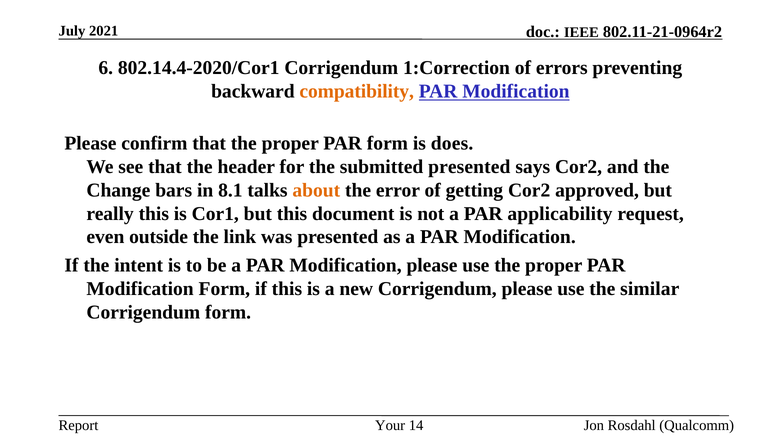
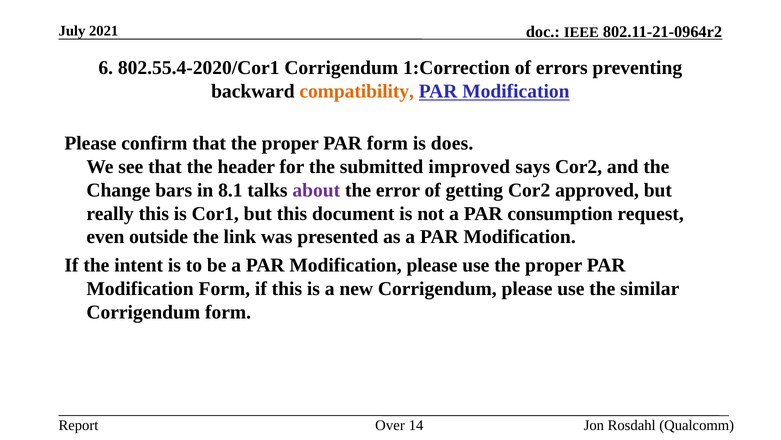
802.14.4-2020/Cor1: 802.14.4-2020/Cor1 -> 802.55.4-2020/Cor1 (199, 68)
submitted presented: presented -> improved (469, 166)
about colour: orange -> purple (316, 190)
applicability: applicability -> consumption (560, 213)
Your: Your -> Over (390, 425)
